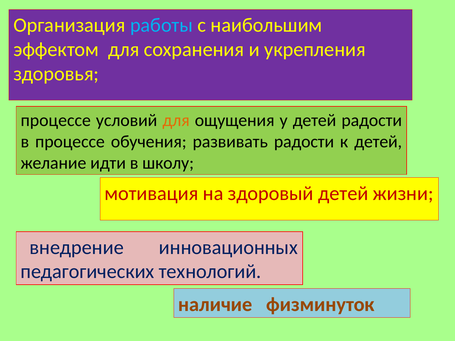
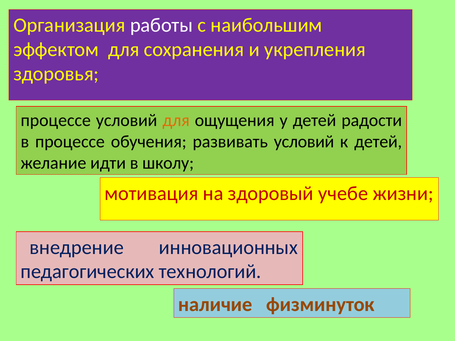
работы colour: light blue -> white (161, 25)
развивать радости: радости -> условий (304, 142)
здоровый детей: детей -> учебе (343, 194)
